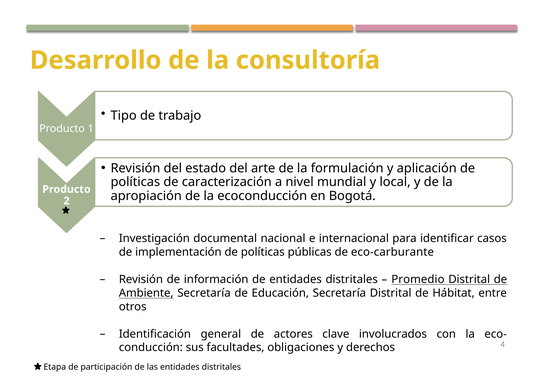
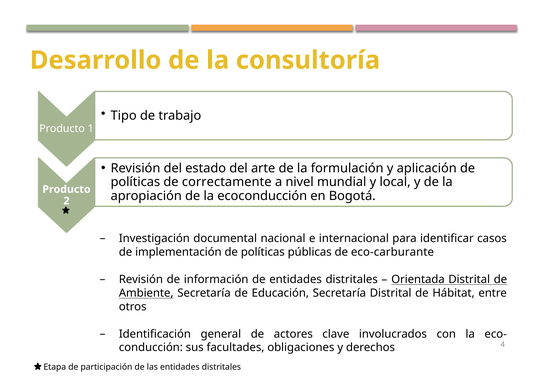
caracterización: caracterización -> correctamente (227, 182)
Promedio: Promedio -> Orientada (418, 279)
